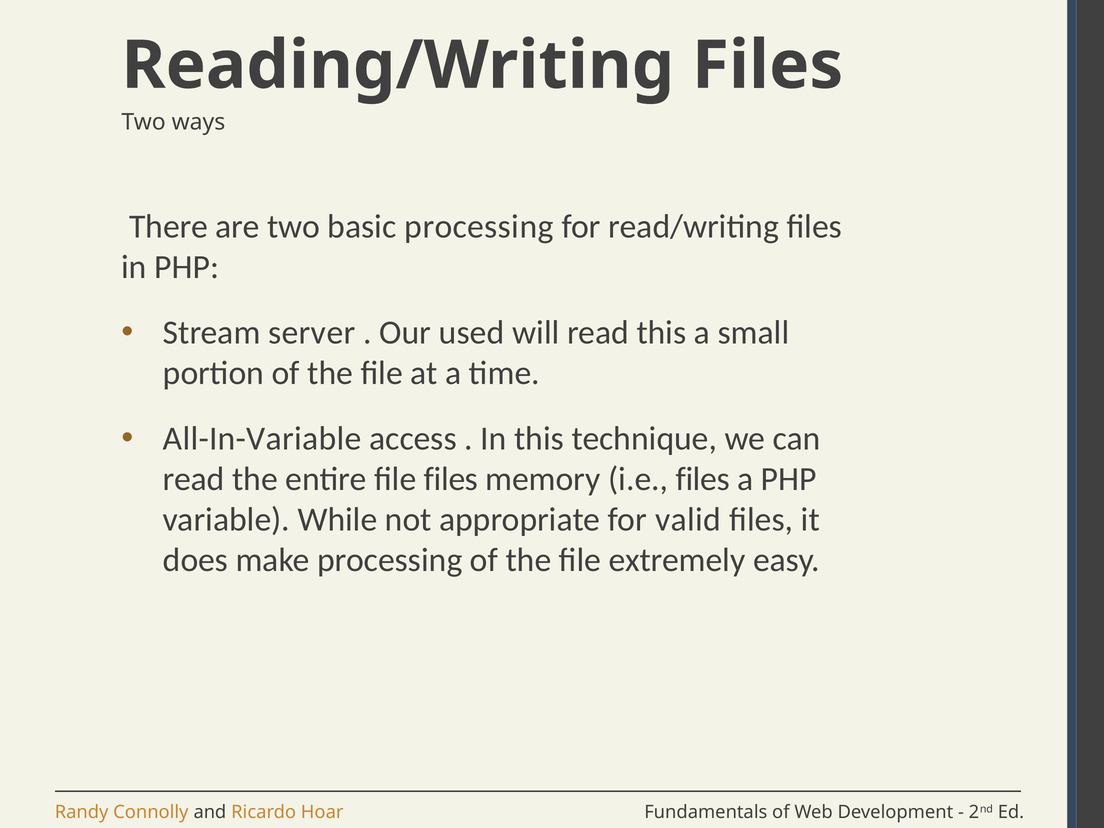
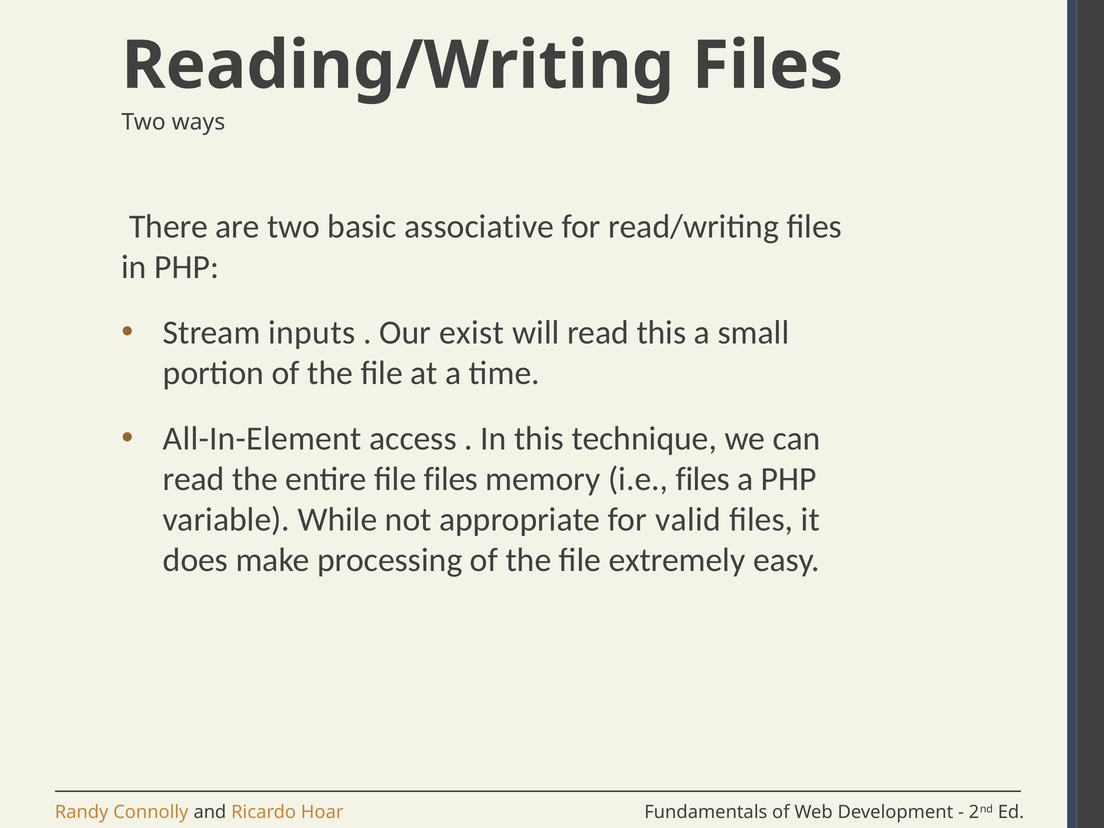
basic processing: processing -> associative (479, 227)
server: server -> inputs (312, 333)
used: used -> exist (472, 333)
All-In-Variable: All-In-Variable -> All-In-Element (262, 439)
